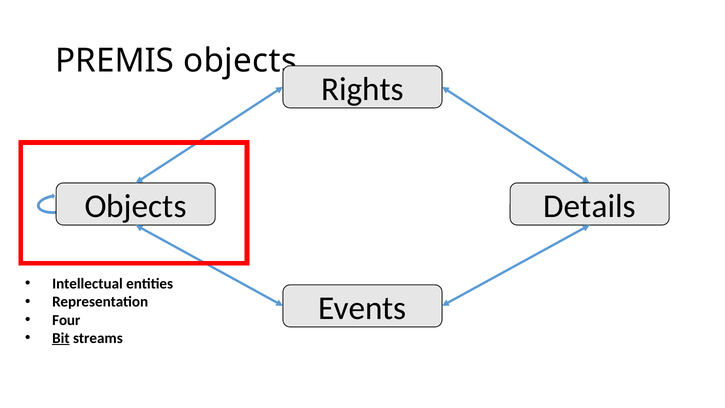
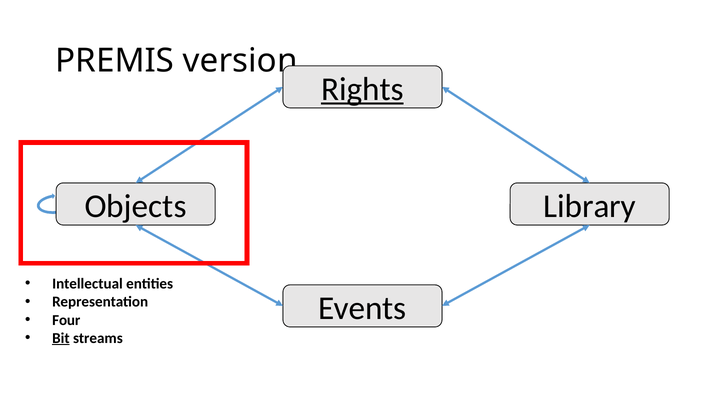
PREMIS objects: objects -> version (240, 61)
Rights underline: none -> present (362, 89)
Details: Details -> Library (590, 206)
